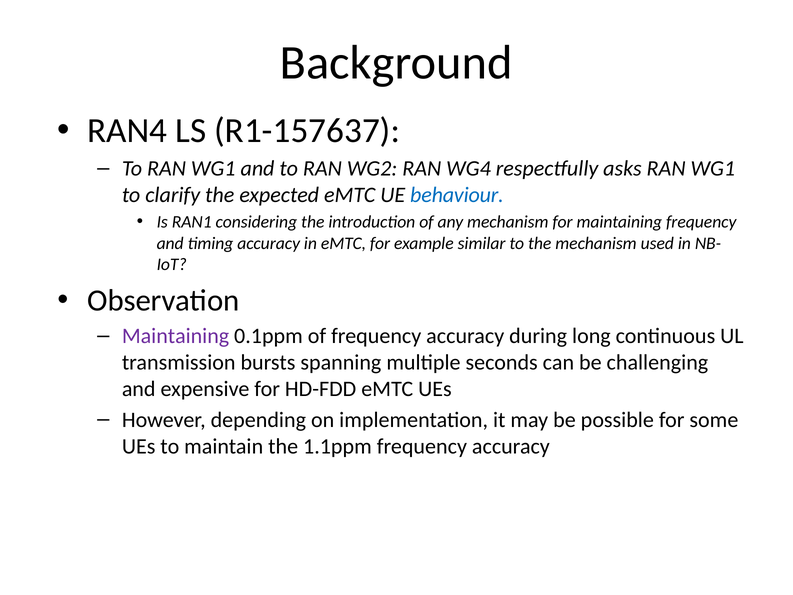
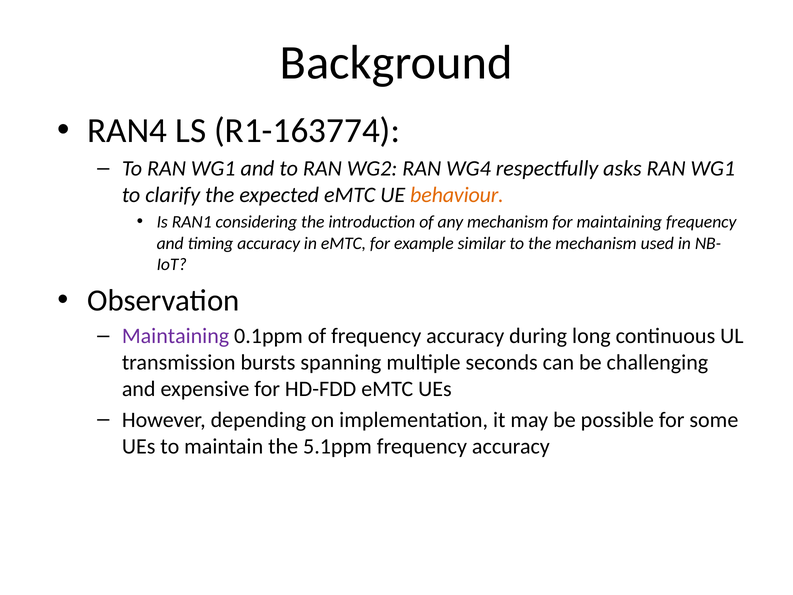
R1-157637: R1-157637 -> R1-163774 (307, 131)
behaviour colour: blue -> orange (457, 195)
1.1ppm: 1.1ppm -> 5.1ppm (337, 446)
